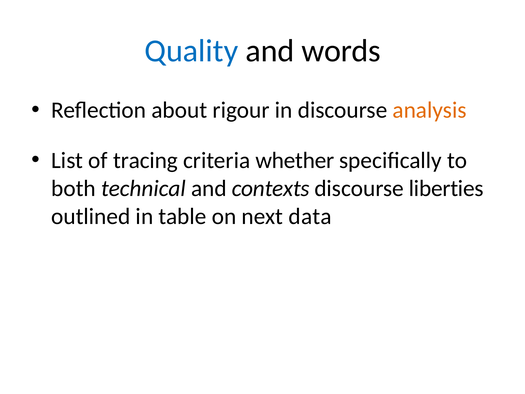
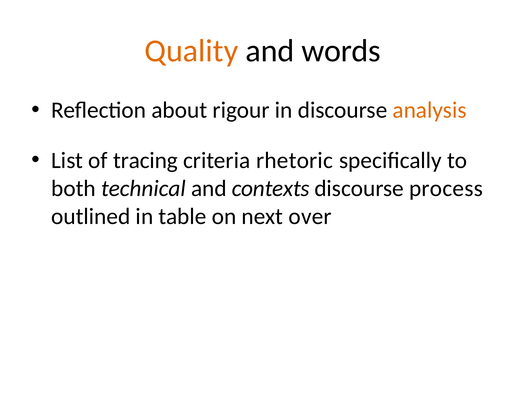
Quality colour: blue -> orange (191, 51)
whether: whether -> rhetoric (295, 160)
liberties: liberties -> process (446, 188)
data: data -> over (310, 216)
